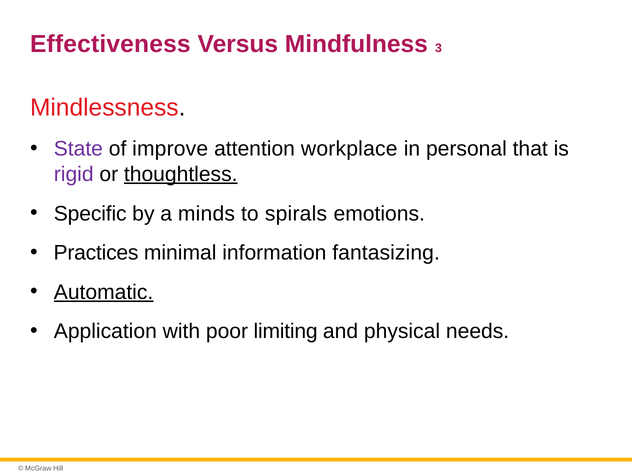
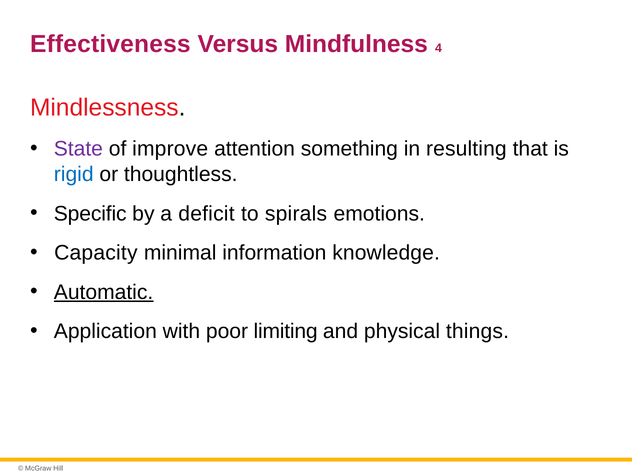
3: 3 -> 4 (438, 48)
workplace: workplace -> something (349, 149)
personal: personal -> resulting (466, 149)
rigid colour: purple -> blue (74, 174)
thoughtless underline: present -> none (181, 174)
minds: minds -> deficit (206, 214)
Practices: Practices -> Capacity (96, 253)
fantasizing: fantasizing -> knowledge (386, 253)
needs: needs -> things (477, 332)
